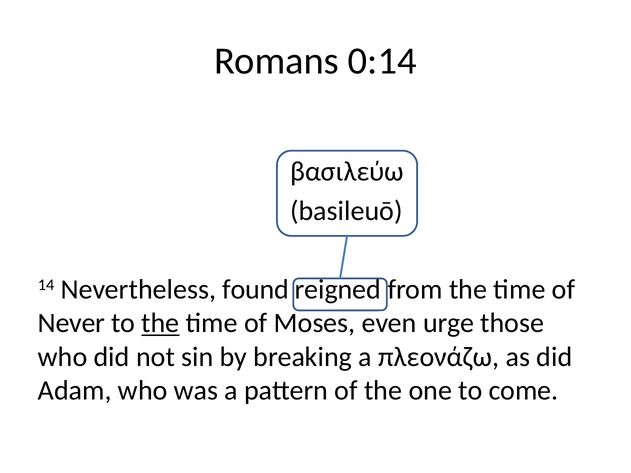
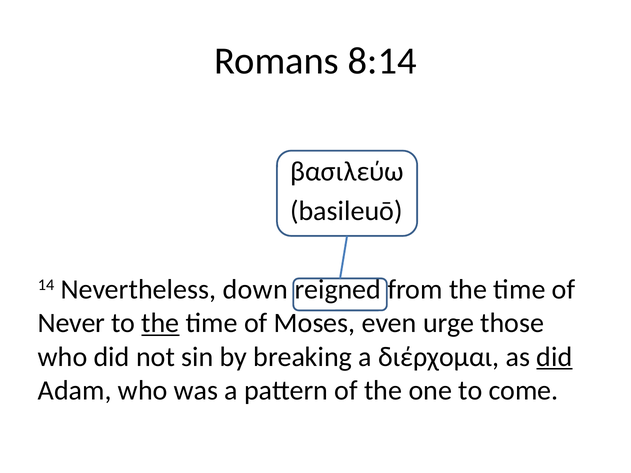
0:14: 0:14 -> 8:14 (382, 61)
found: found -> down (255, 290)
πλεονάζω: πλεονάζω -> διέρχομαι (439, 357)
did underline: none -> present (554, 357)
